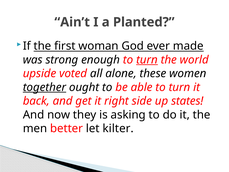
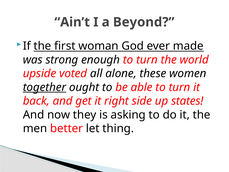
Planted: Planted -> Beyond (144, 22)
turn underline: present -> none (147, 60)
kilter: kilter -> thing (118, 128)
